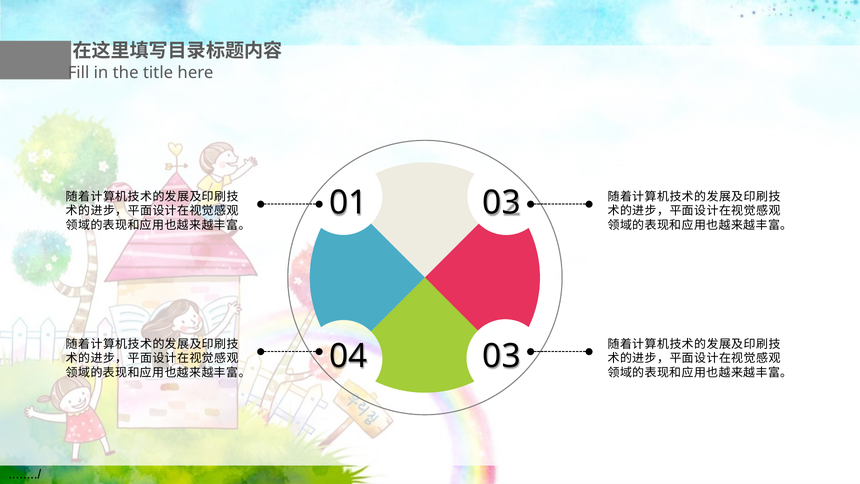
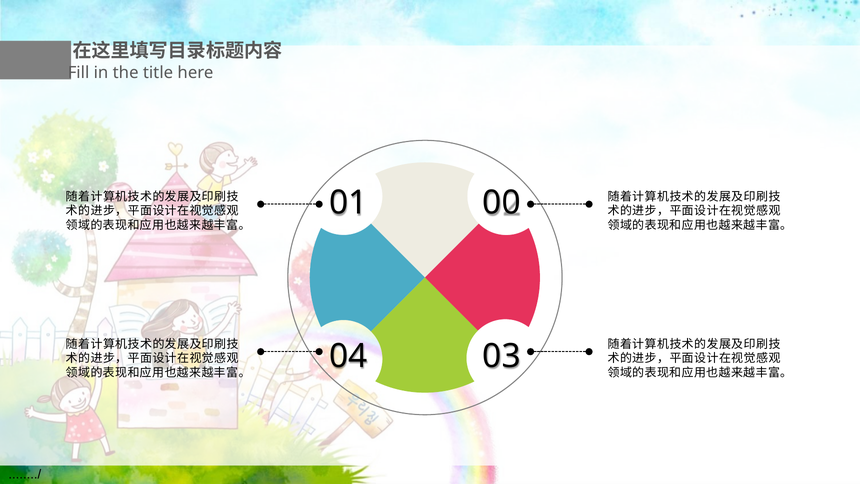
01 03: 03 -> 00 (502, 203)
